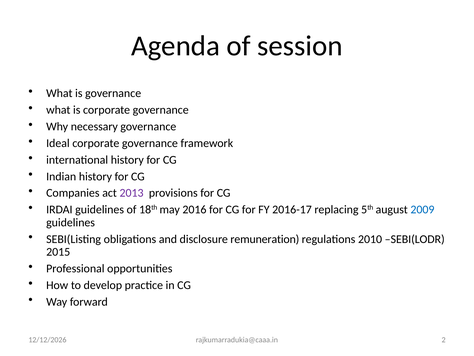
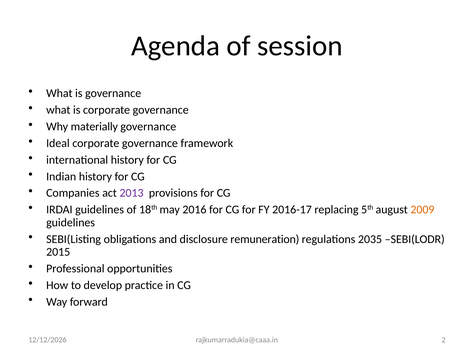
necessary: necessary -> materially (94, 126)
2009 colour: blue -> orange (422, 209)
2010: 2010 -> 2035 (370, 239)
